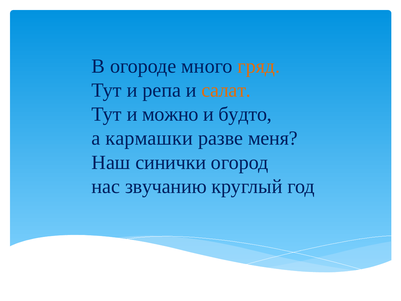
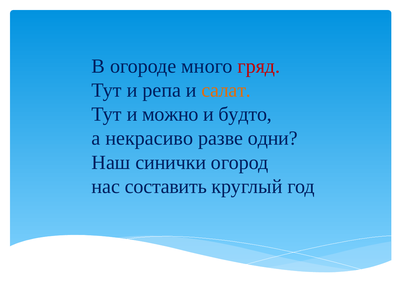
гряд colour: orange -> red (259, 66)
кармашки: кармашки -> некрасиво (149, 138)
меня: меня -> одни (273, 138)
звучанию: звучанию -> составить (166, 186)
